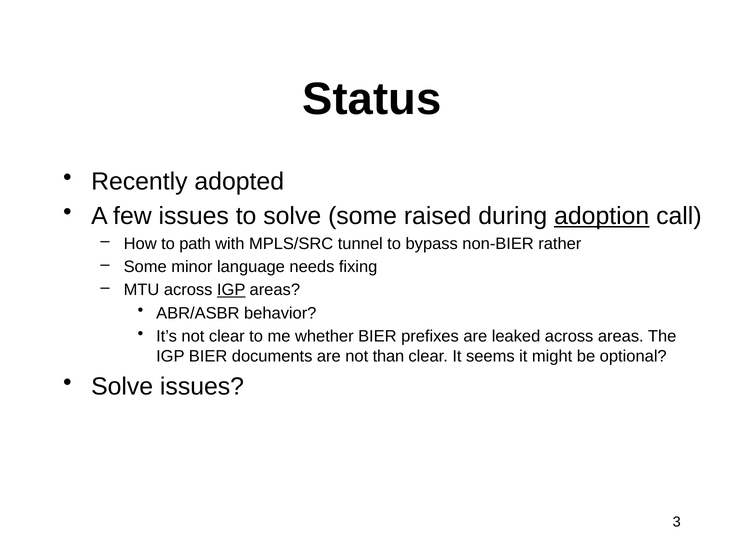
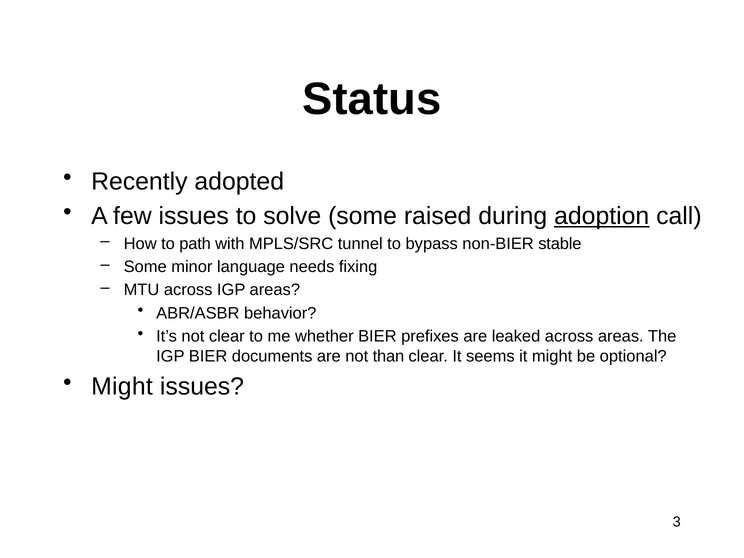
rather: rather -> stable (560, 244)
IGP underline: present -> none (231, 290)
Solve: Solve -> Might (122, 386)
